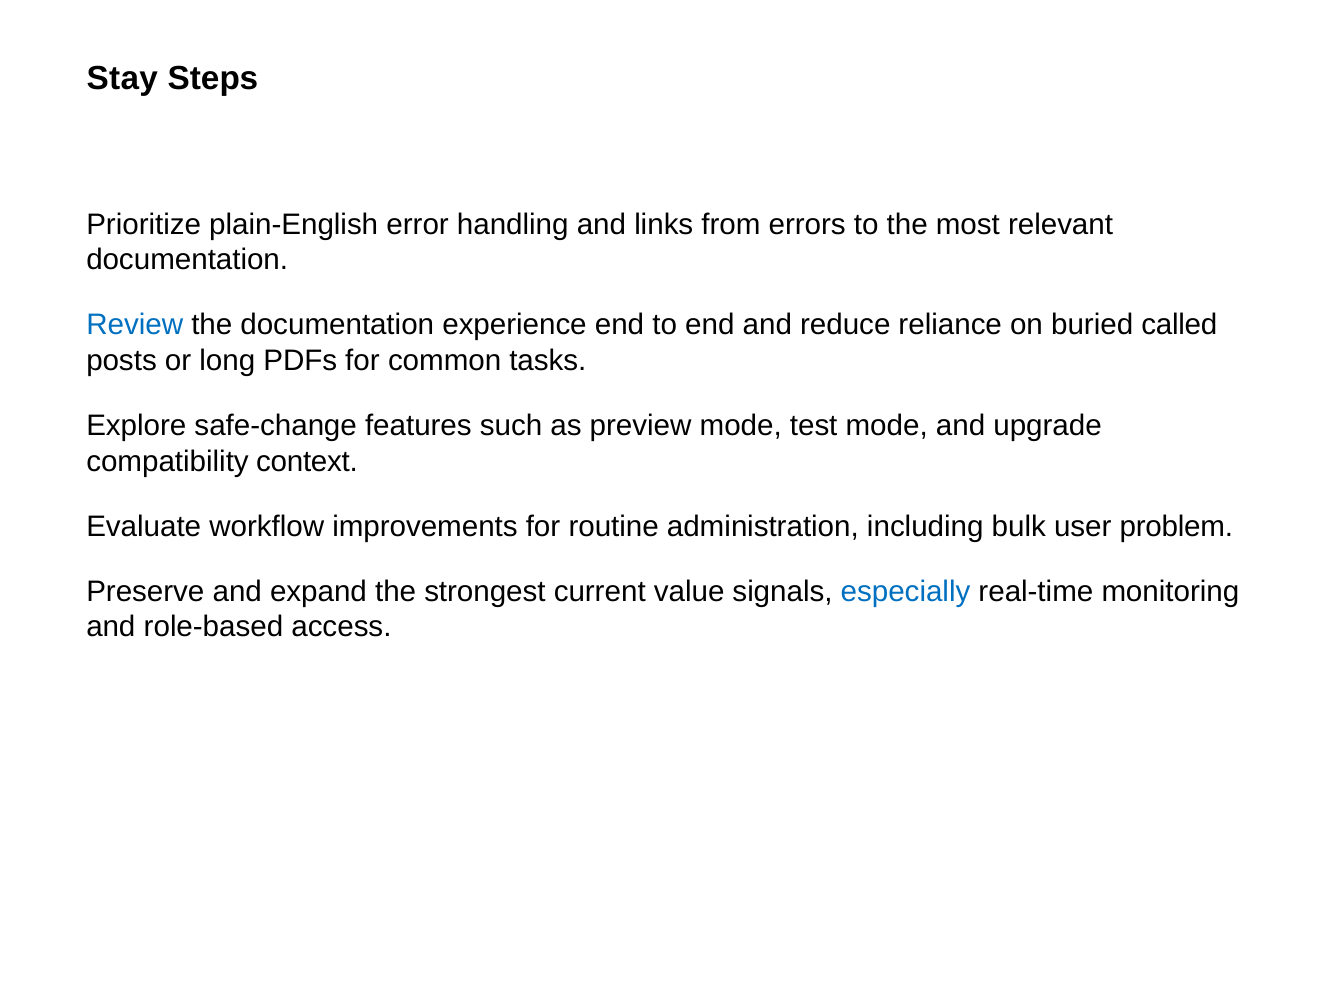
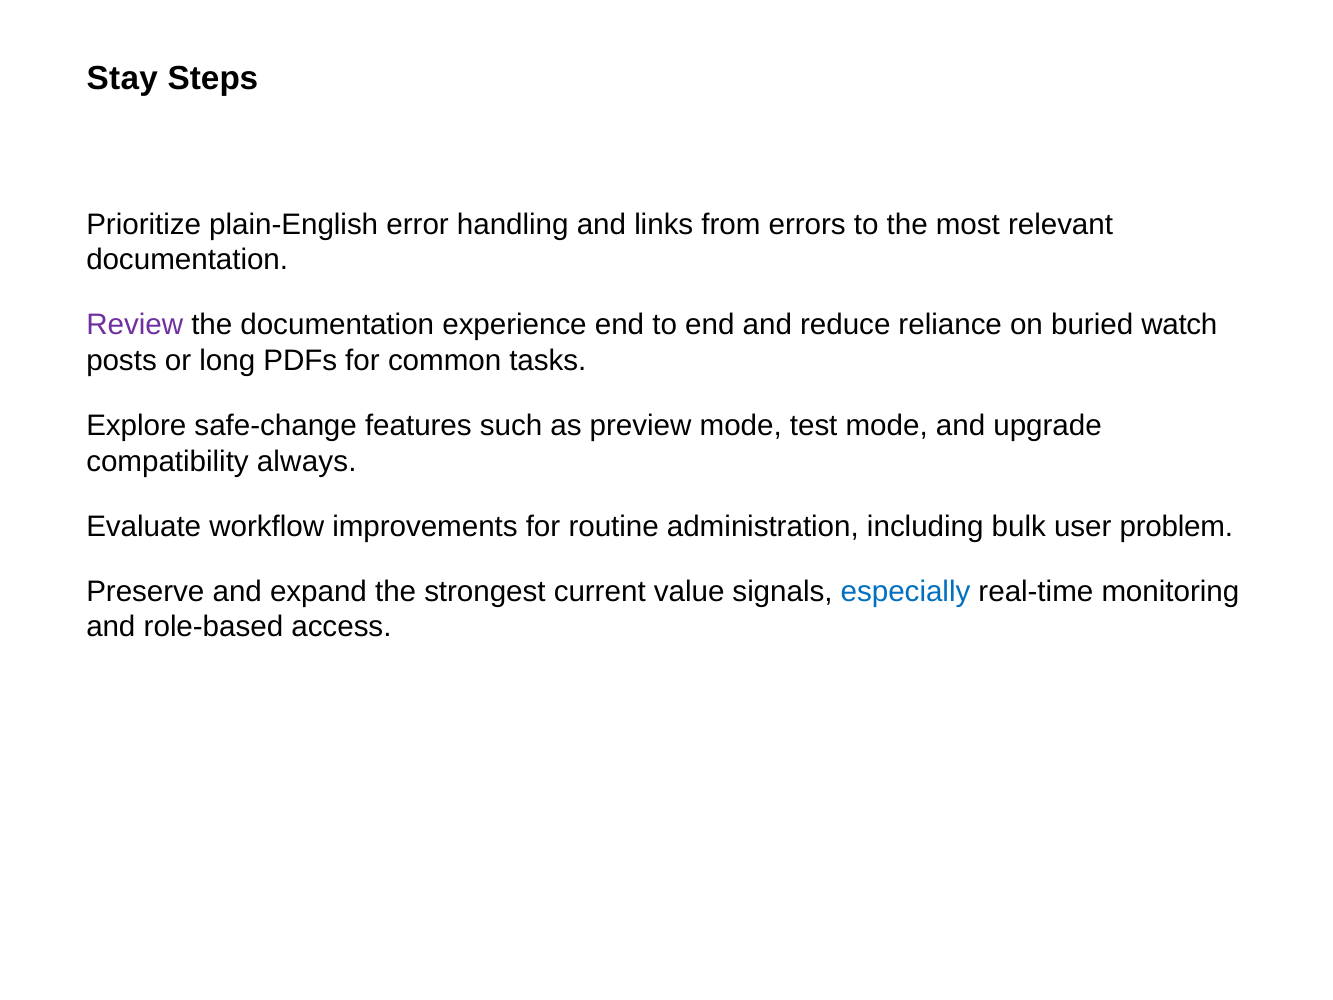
Review colour: blue -> purple (135, 325)
called: called -> watch (1179, 325)
context: context -> always (307, 461)
